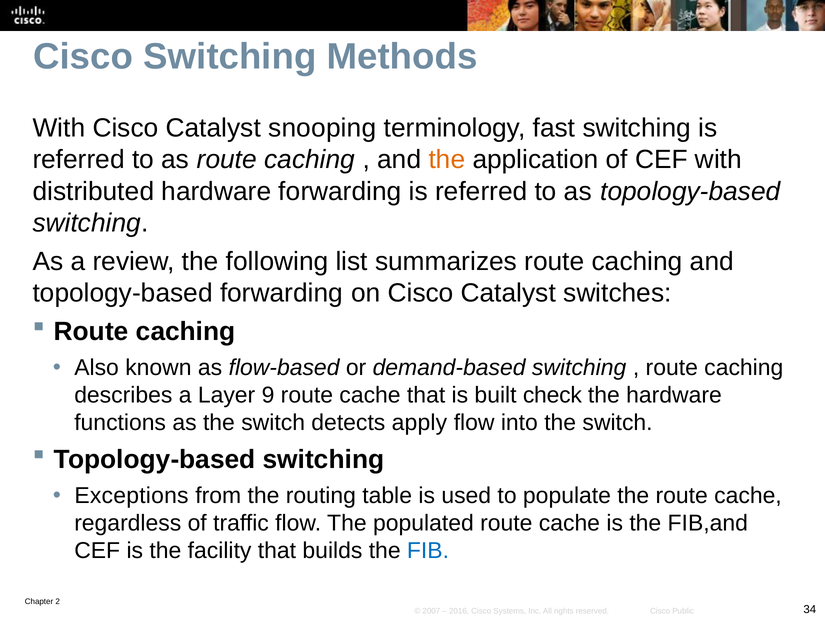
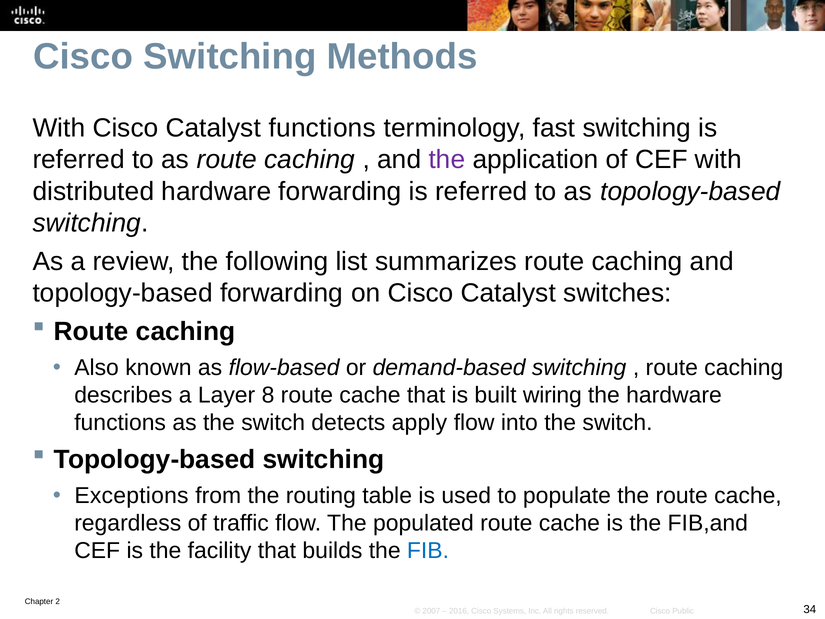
Catalyst snooping: snooping -> functions (322, 128)
the colour: orange -> purple (447, 160)
9: 9 -> 8 (268, 395)
check: check -> wiring (552, 395)
